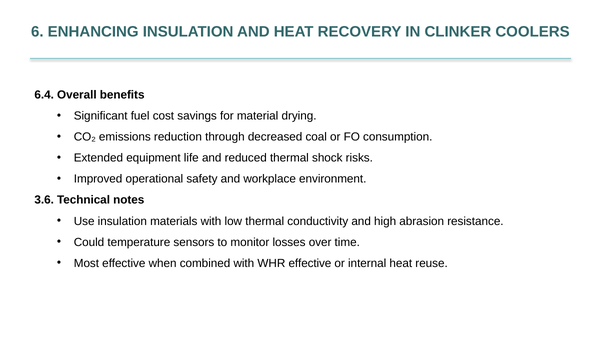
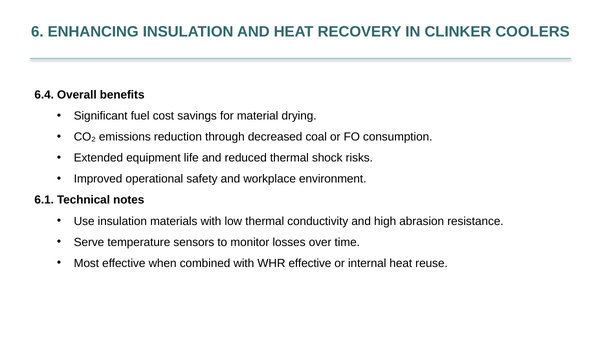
3.6: 3.6 -> 6.1 (44, 200)
Could: Could -> Serve (89, 242)
